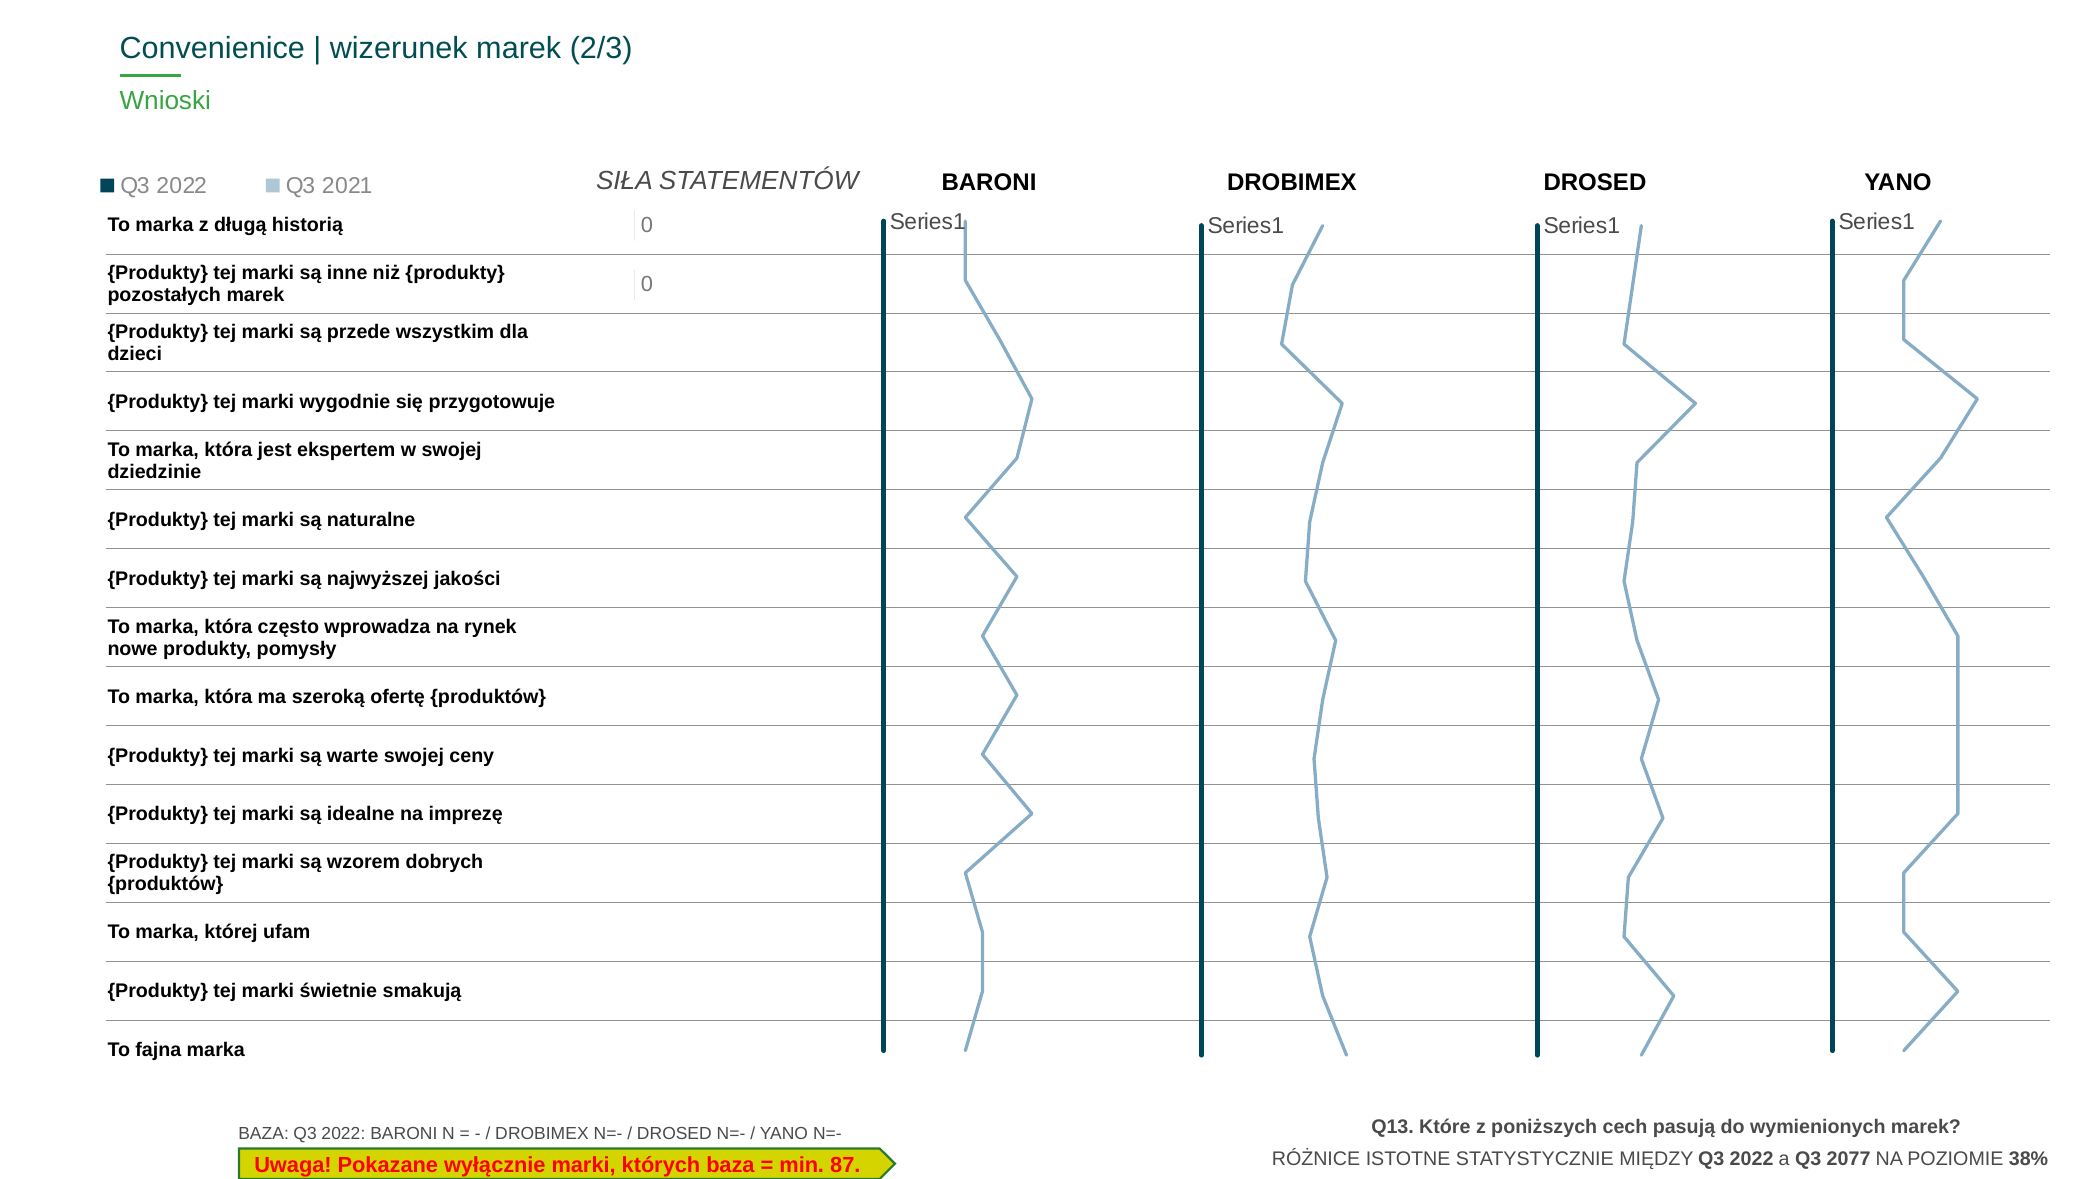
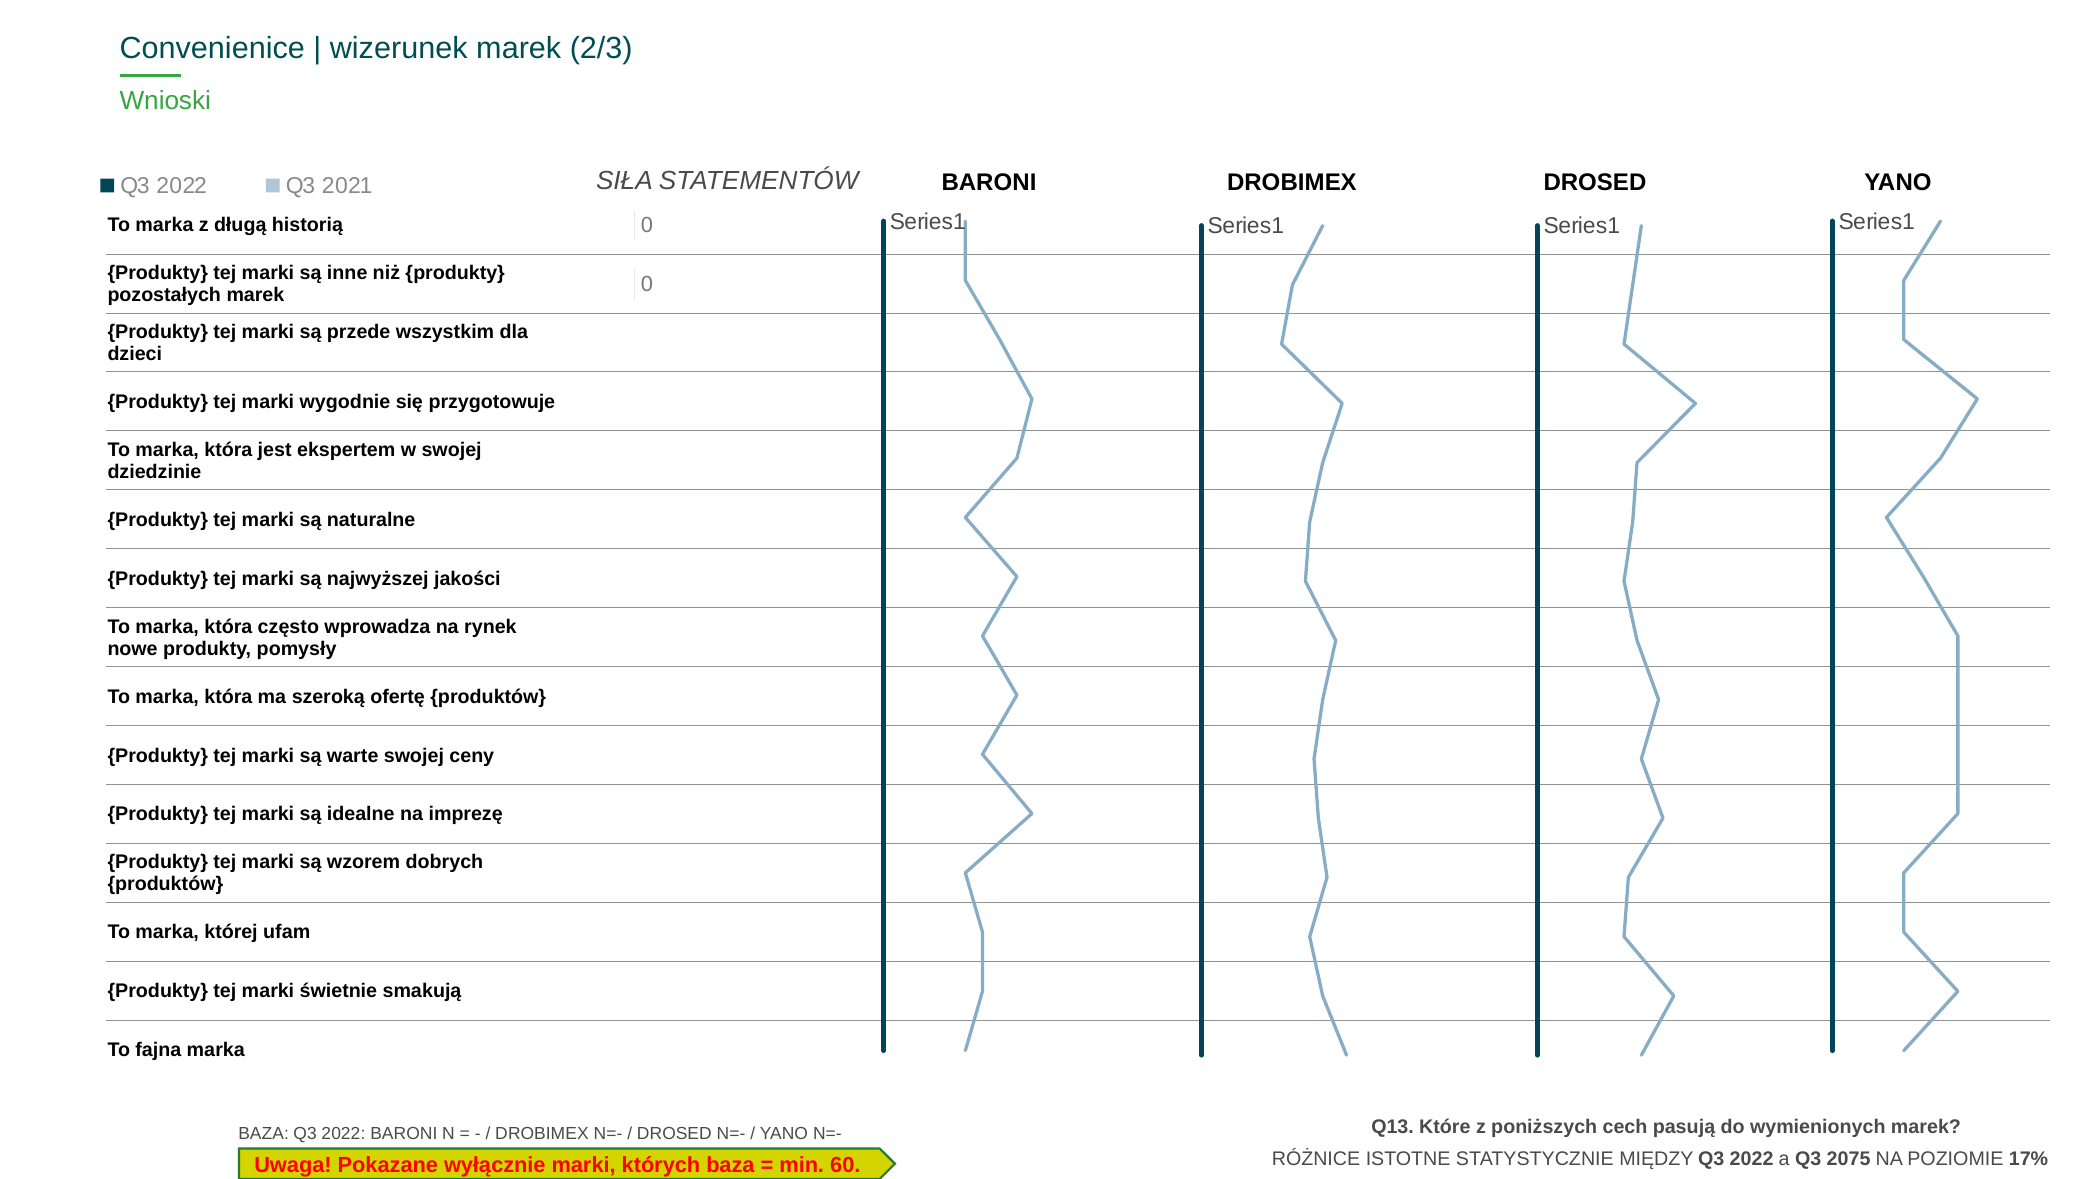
2077: 2077 -> 2075 (1849, 1159)
38%: 38% -> 17% (2028, 1159)
87: 87 -> 60 (845, 1165)
